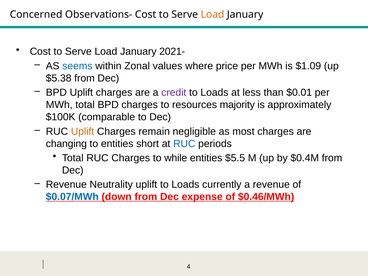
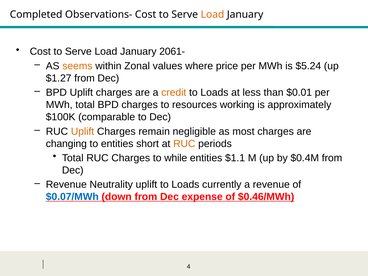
Concerned: Concerned -> Completed (36, 15)
2021-: 2021- -> 2061- (172, 52)
seems colour: blue -> orange (77, 66)
$1.09: $1.09 -> $5.24 (308, 66)
$5.38: $5.38 -> $1.27 (59, 78)
credit colour: purple -> orange (174, 93)
majority: majority -> working (237, 105)
RUC colour: blue -> orange (184, 144)
$5.5: $5.5 -> $1.1 (235, 158)
